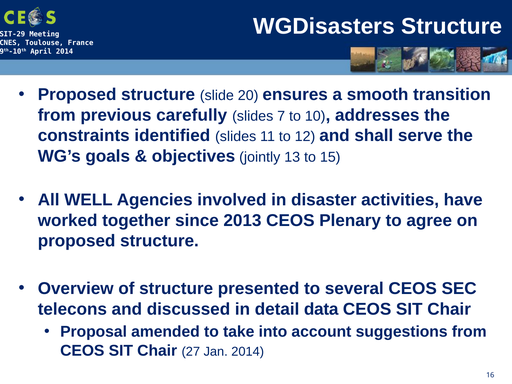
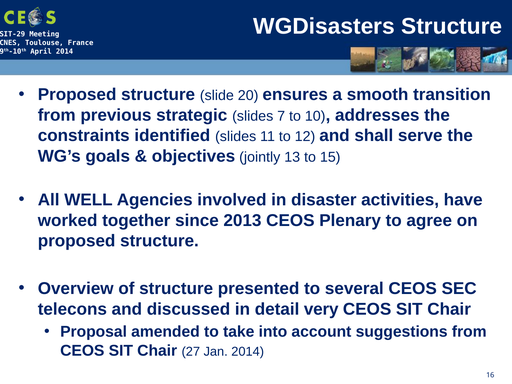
carefully: carefully -> strategic (192, 115)
data: data -> very (321, 309)
